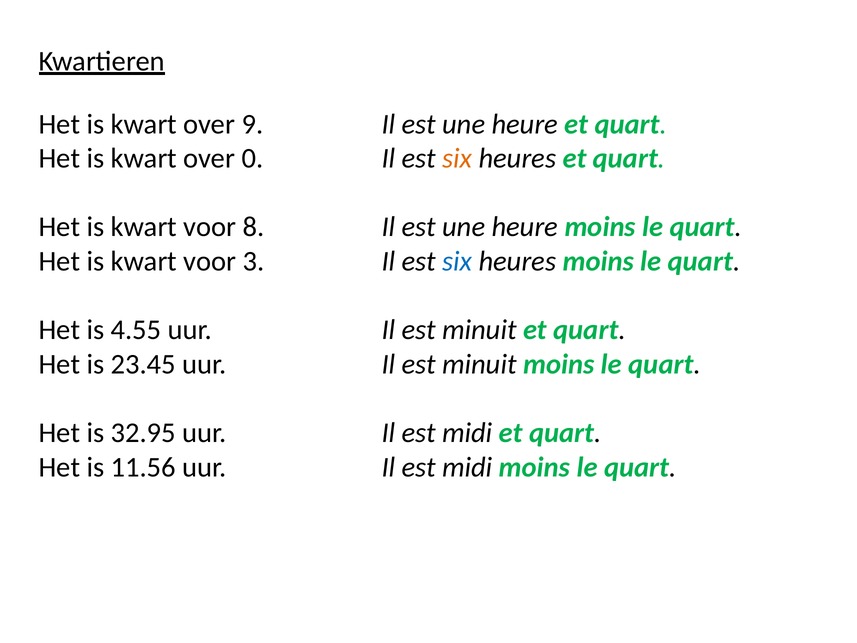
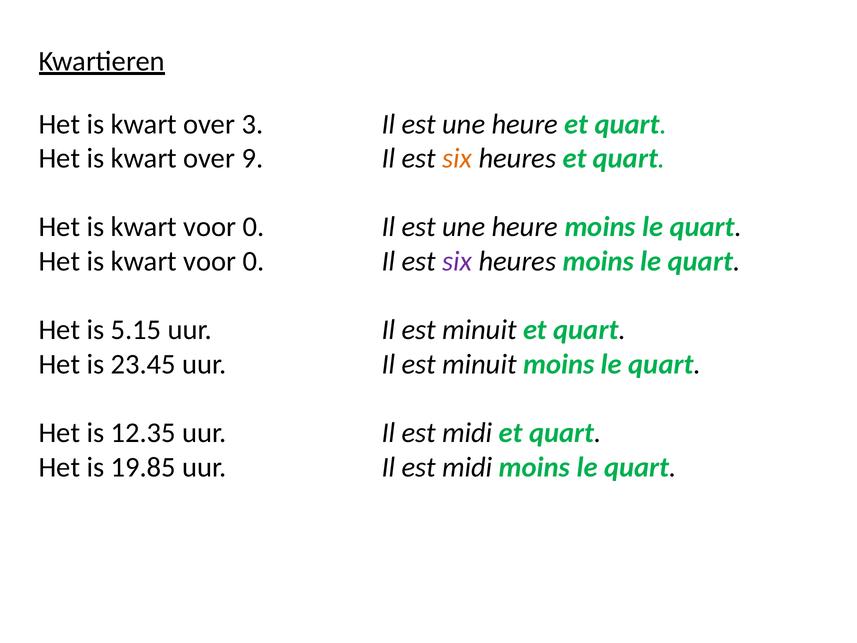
9: 9 -> 3 (252, 124)
0: 0 -> 9 (252, 158)
8: 8 -> 0 (253, 227)
3: 3 -> 0 (253, 261)
six colour: blue -> purple (457, 261)
4.55: 4.55 -> 5.15 (136, 330)
32.95: 32.95 -> 12.35 (143, 433)
11.56: 11.56 -> 19.85 (143, 467)
